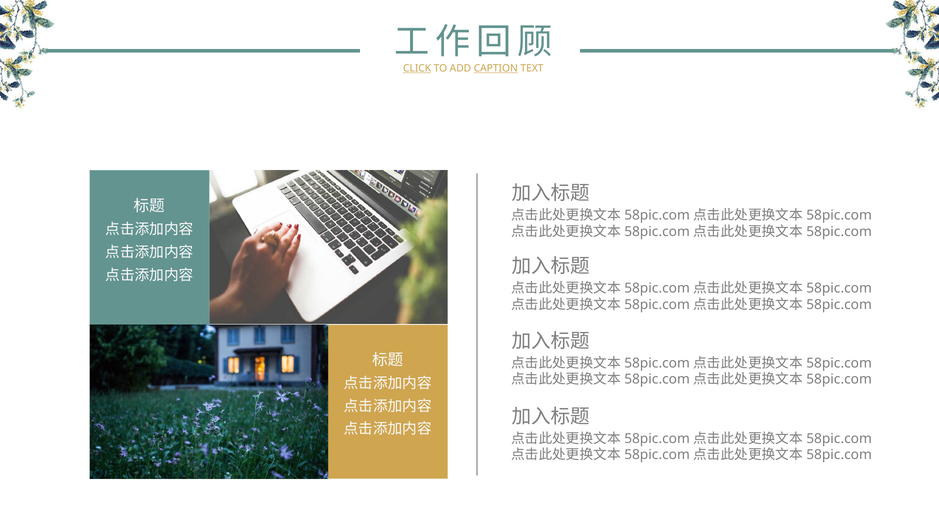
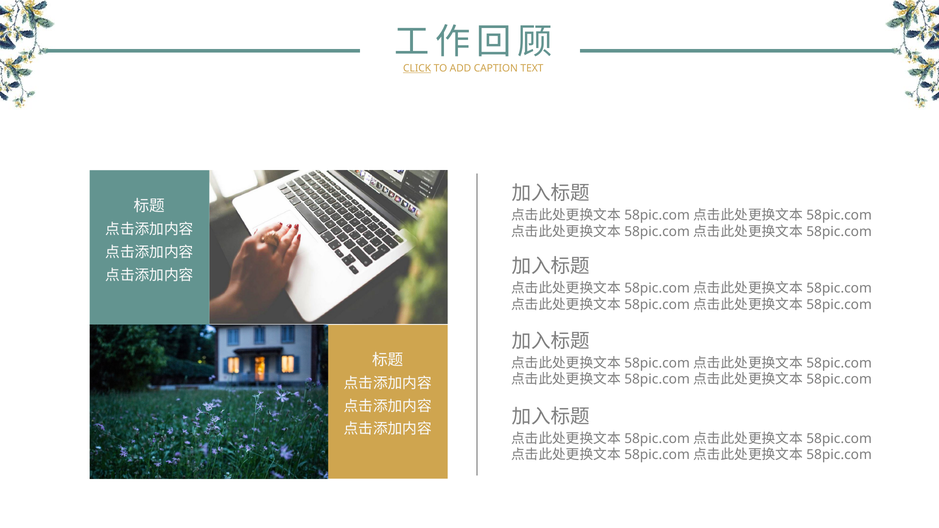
CAPTION underline: present -> none (496, 68)
